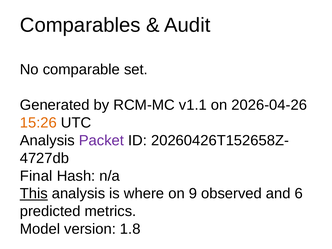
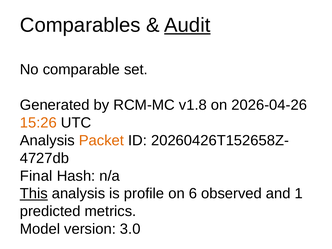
Audit underline: none -> present (187, 25)
v1.1: v1.1 -> v1.8 (193, 105)
Packet colour: purple -> orange (101, 140)
where: where -> profile (144, 194)
9: 9 -> 6 (193, 194)
6: 6 -> 1 (299, 194)
1.8: 1.8 -> 3.0 (130, 229)
